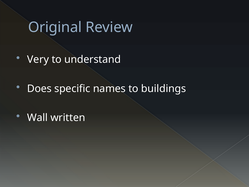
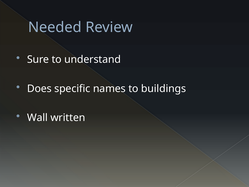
Original: Original -> Needed (55, 27)
Very: Very -> Sure (38, 59)
